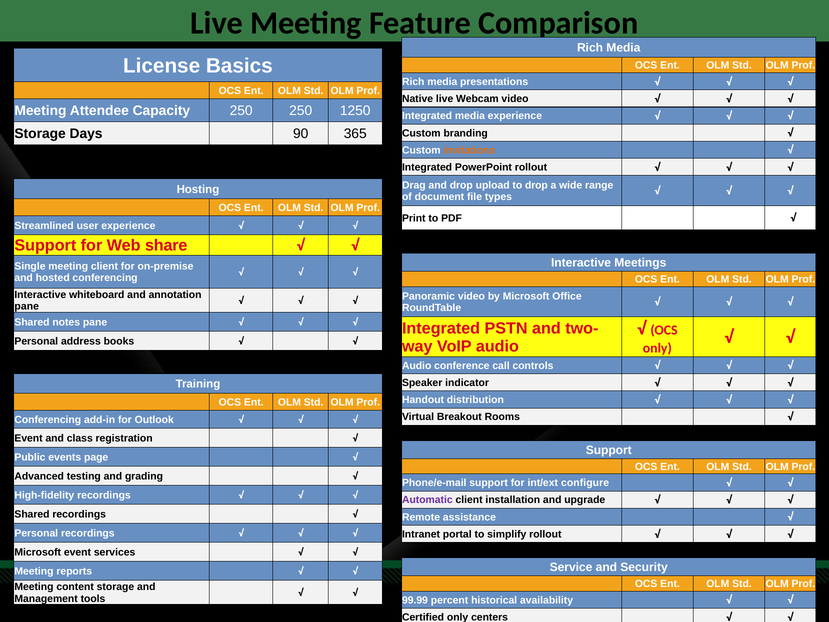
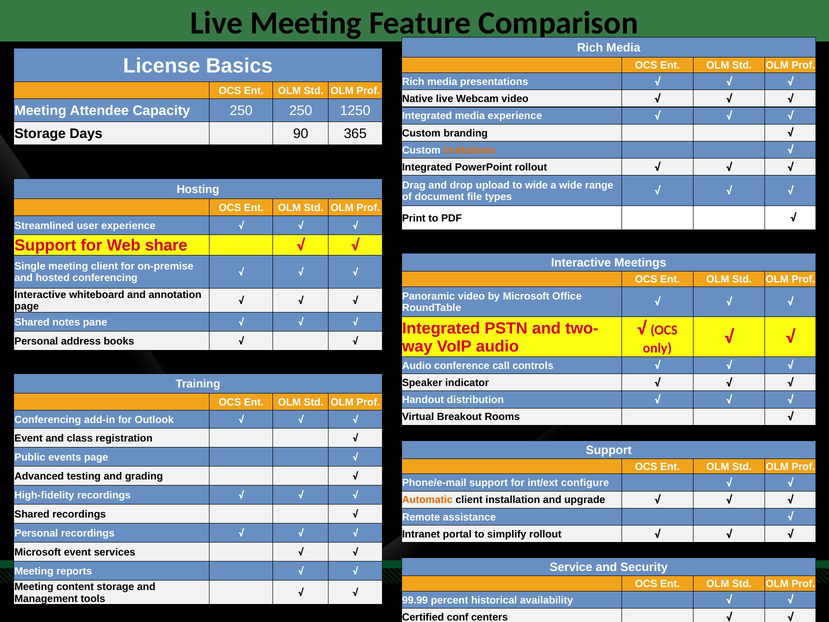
to drop: drop -> wide (536, 185)
pane: pane -> page (27, 306)
Automatic colour: purple -> orange (427, 500)
Certified only: only -> conf (458, 617)
